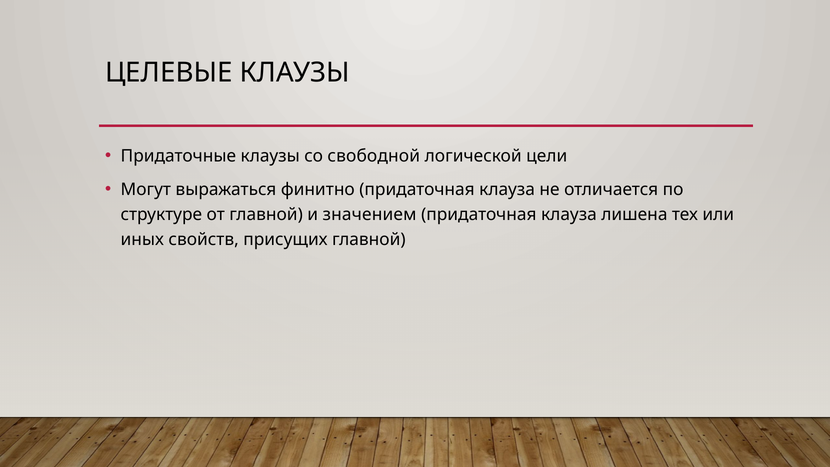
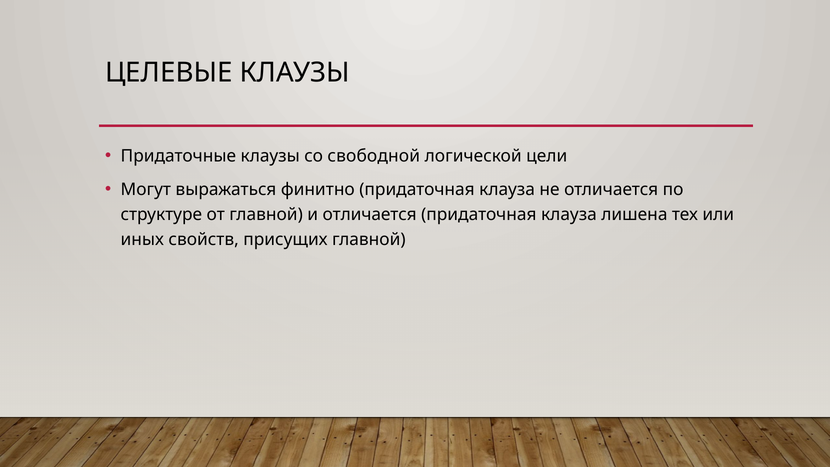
и значением: значением -> отличается (370, 215)
